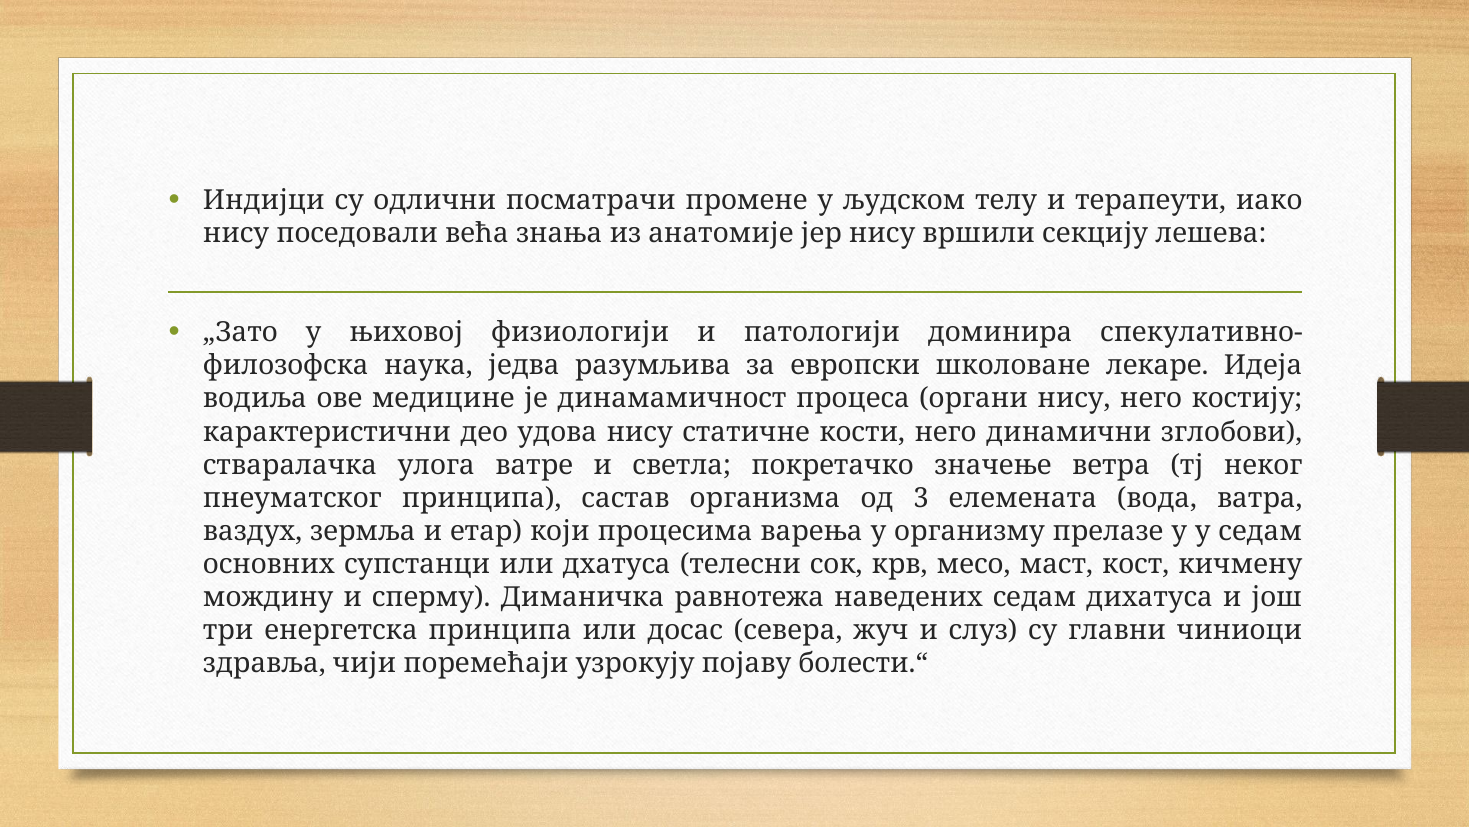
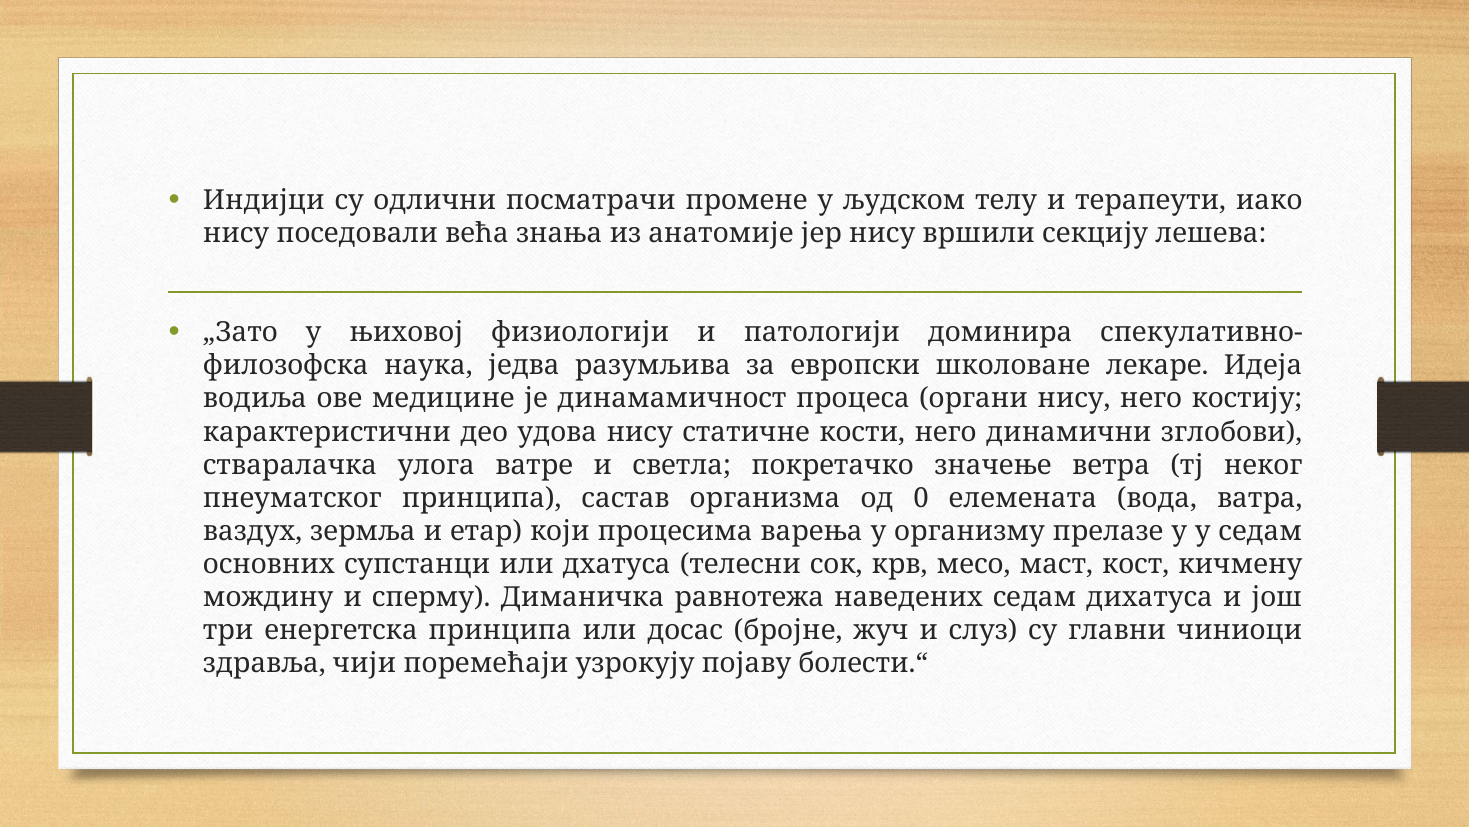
3: 3 -> 0 (921, 498)
севера: севера -> бројне (788, 630)
